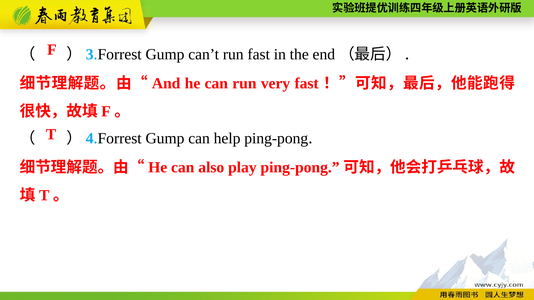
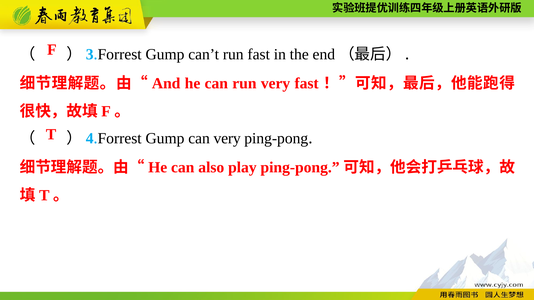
can help: help -> very (227, 139)
